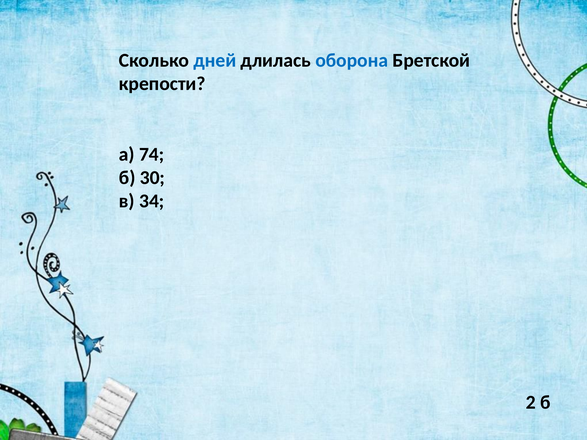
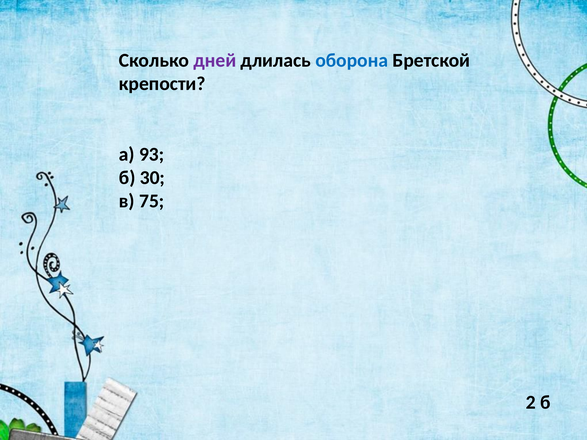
дней colour: blue -> purple (215, 60)
74: 74 -> 93 (152, 154)
34: 34 -> 75 (152, 201)
